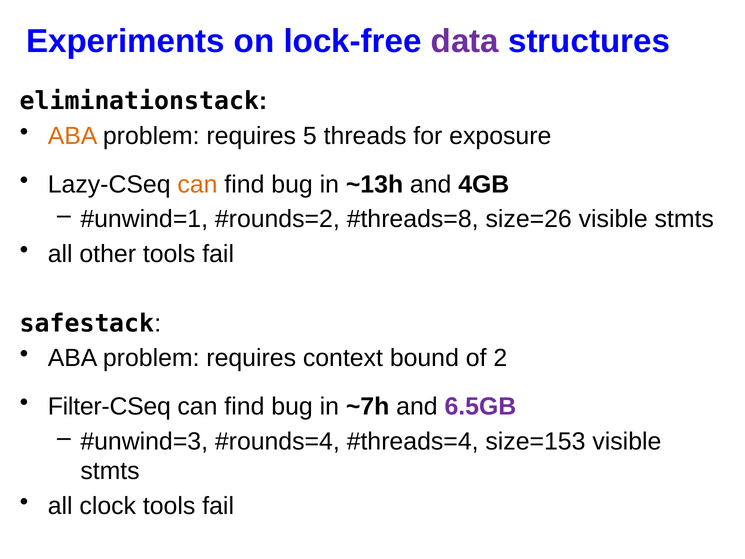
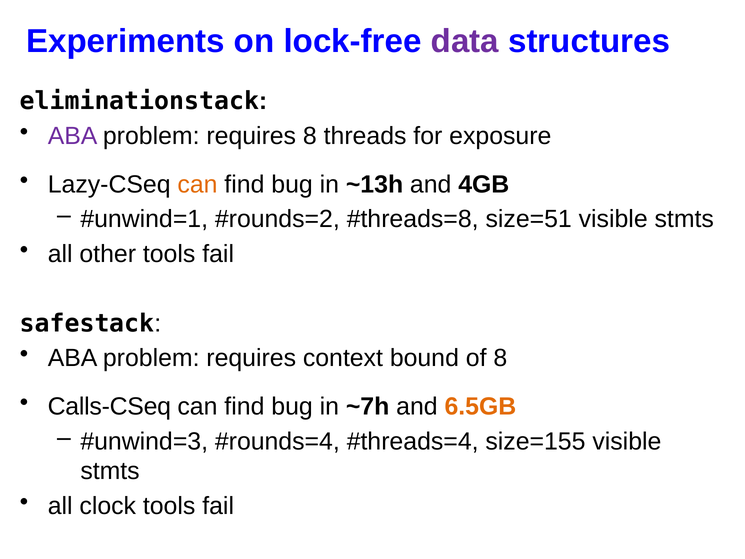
ABA colour: orange -> purple (73, 136)
requires 5: 5 -> 8 (310, 136)
size=26: size=26 -> size=51 (529, 219)
of 2: 2 -> 8 (500, 358)
Filter-CSeq: Filter-CSeq -> Calls-CSeq (109, 406)
6.5GB colour: purple -> orange (480, 406)
size=153: size=153 -> size=155 (535, 441)
